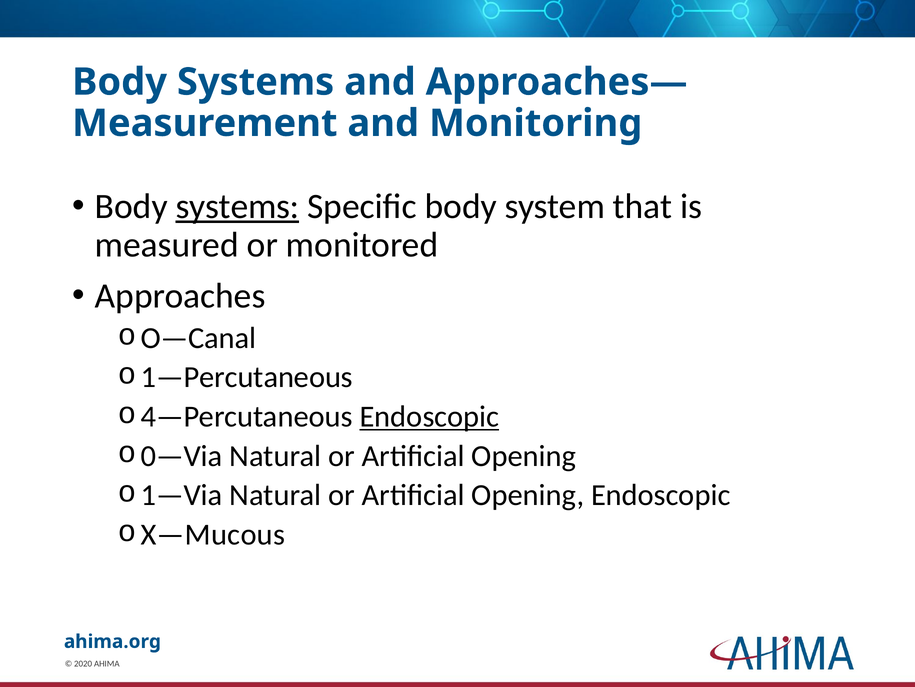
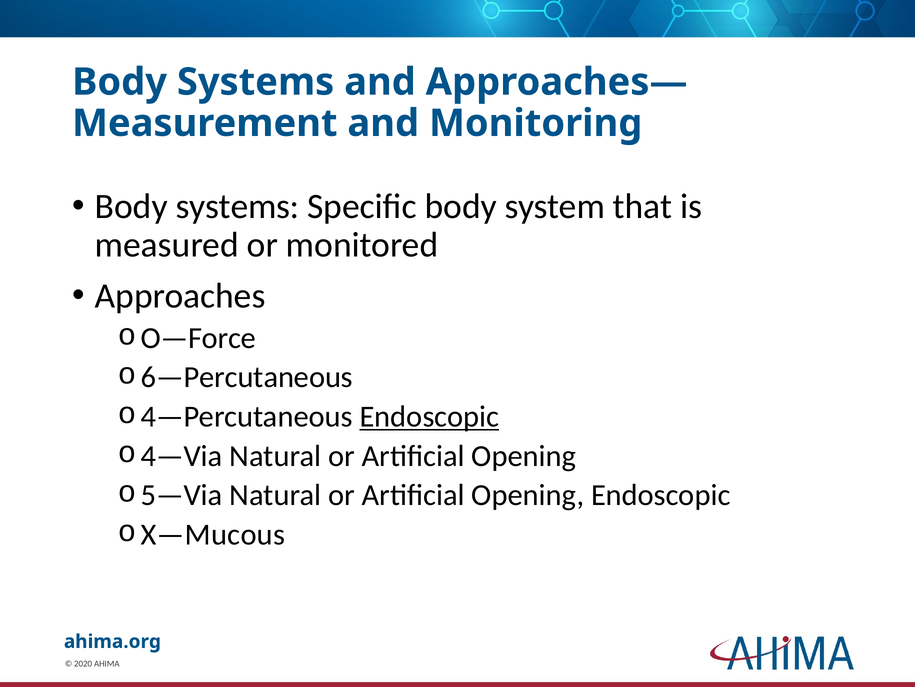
systems underline: present -> none (238, 206)
O—Canal: O—Canal -> O—Force (198, 338)
1—Percutaneous: 1—Percutaneous -> 6—Percutaneous (247, 377)
0—Via: 0—Via -> 4—Via (182, 456)
1—Via: 1—Via -> 5—Via (182, 495)
